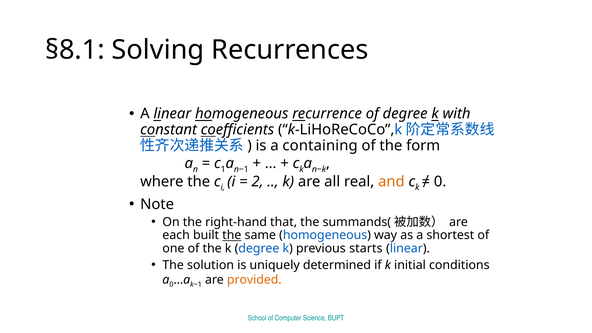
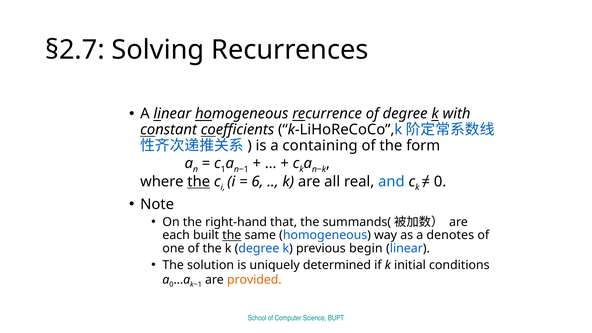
§8.1: §8.1 -> §2.7 (75, 50)
the underline: none -> present (199, 182)
2: 2 -> 6 (257, 182)
and colour: orange -> blue (391, 182)
shortest: shortest -> denotes (450, 235)
starts: starts -> begin (366, 249)
